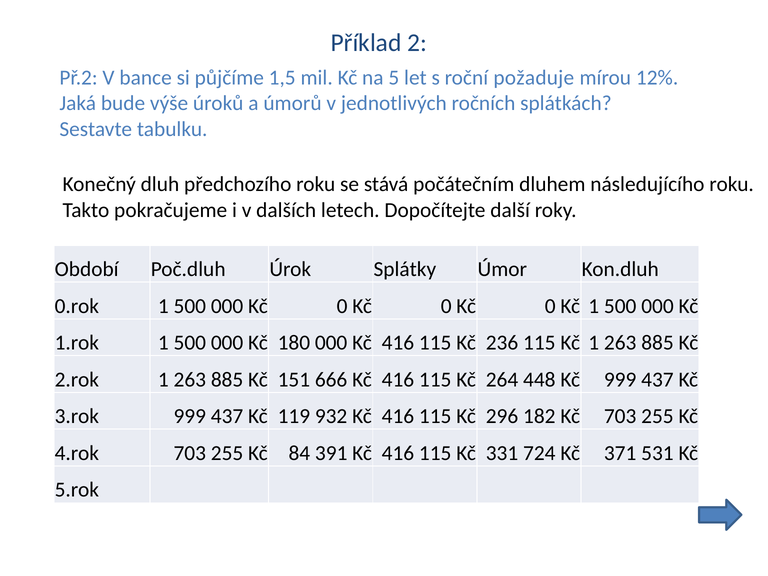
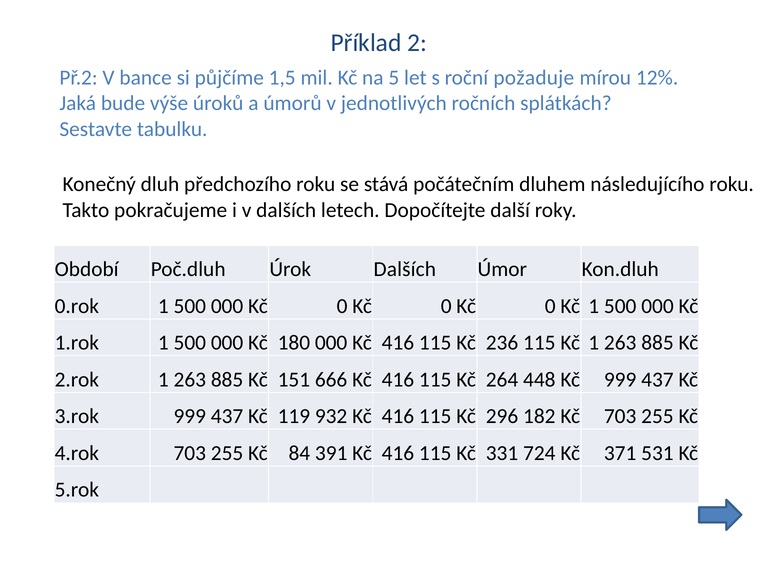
Úrok Splátky: Splátky -> Dalších (405, 269)
